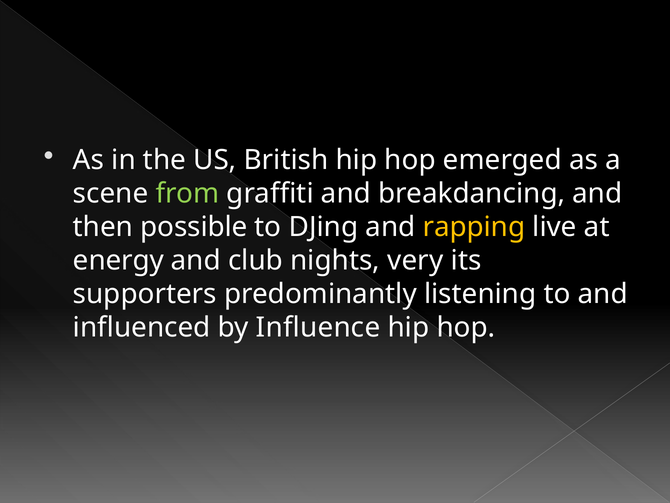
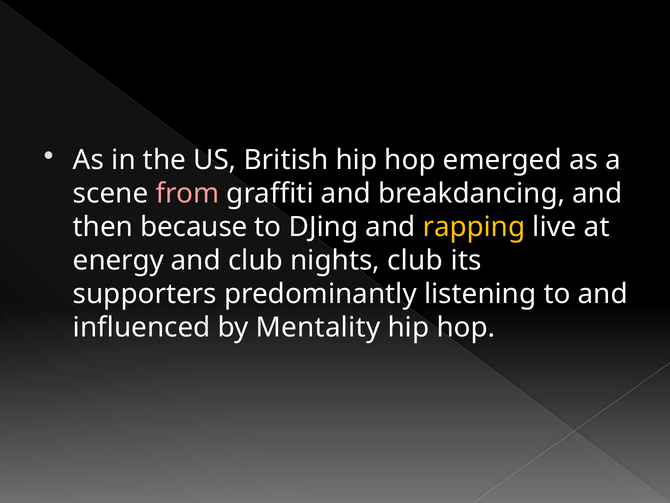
from colour: light green -> pink (187, 193)
possible: possible -> because (194, 227)
nights very: very -> club (415, 260)
Influence: Influence -> Mentality (318, 327)
